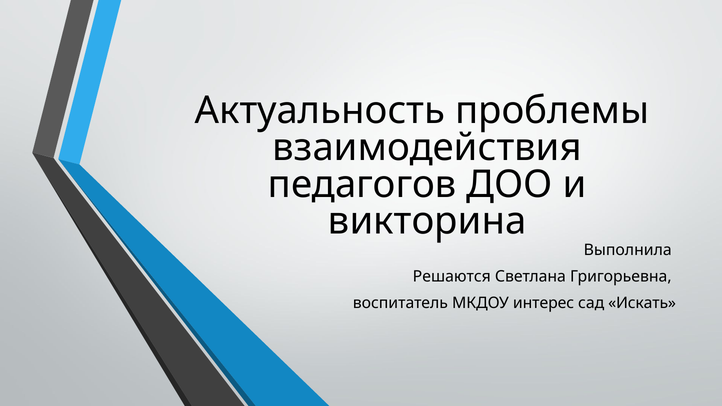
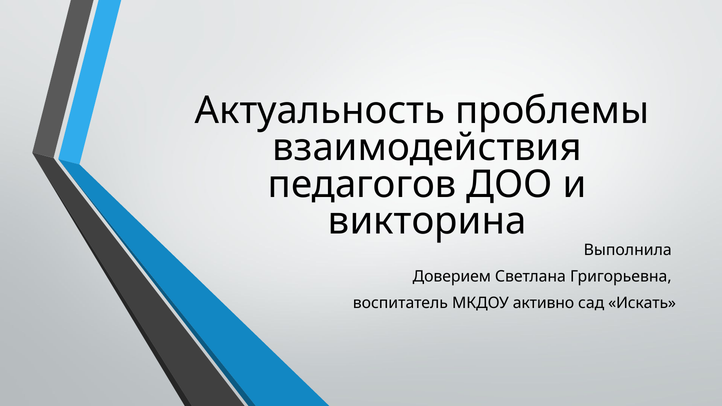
Решаются: Решаются -> Доверием (452, 277)
интерес: интерес -> активно (544, 303)
